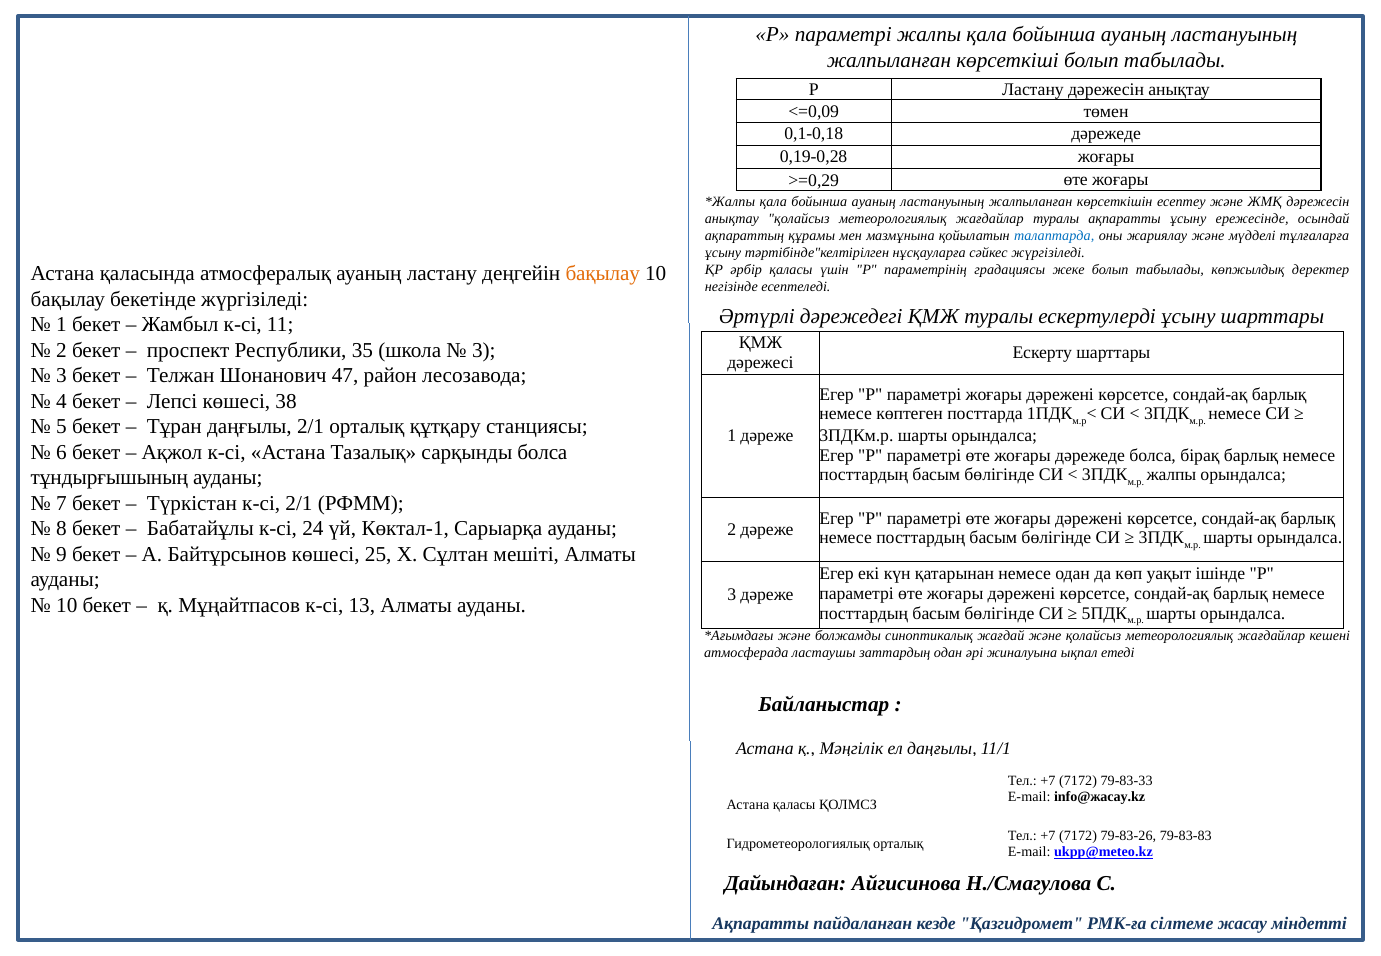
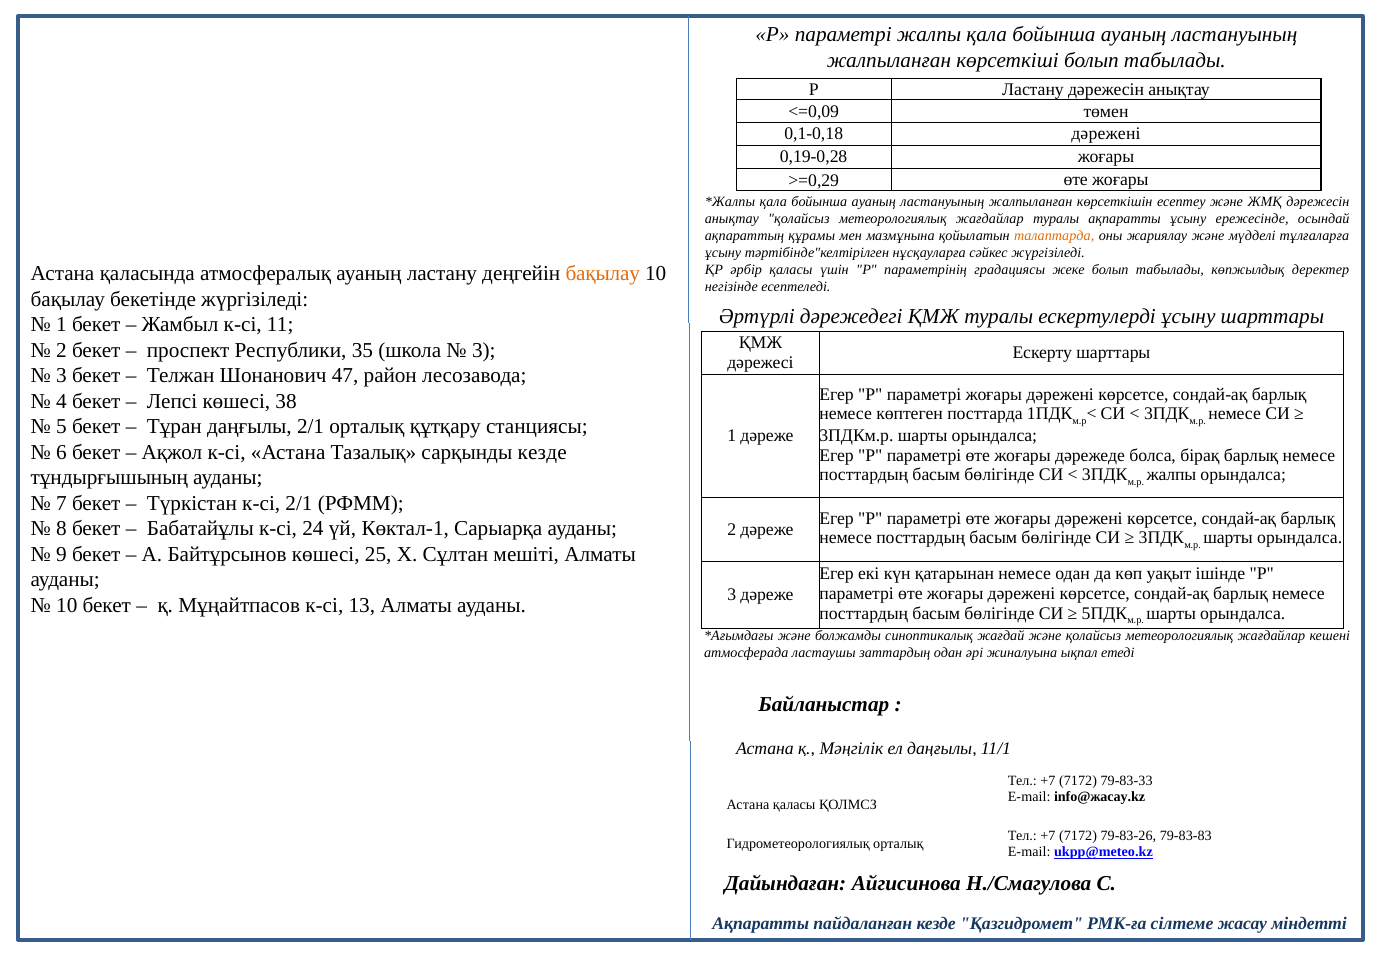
0,1-0,18 дәрежеде: дәрежеде -> дәрежені (1106, 134)
талаптарда colour: blue -> orange (1054, 236)
сарқынды болса: болса -> кезде (542, 452)
